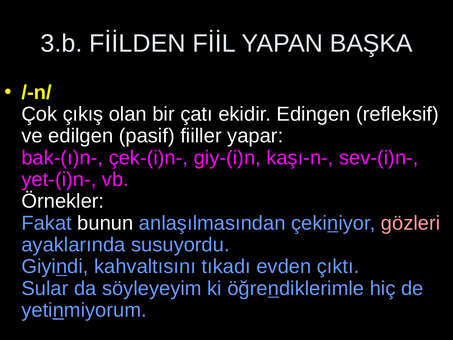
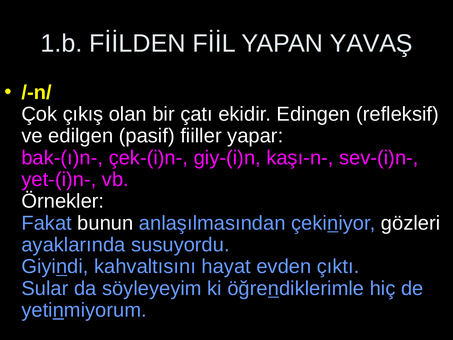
3.b: 3.b -> 1.b (61, 44)
BAŞKA: BAŞKA -> YAVAŞ (371, 44)
gözleri colour: pink -> white (411, 223)
tıkadı: tıkadı -> hayat (226, 266)
